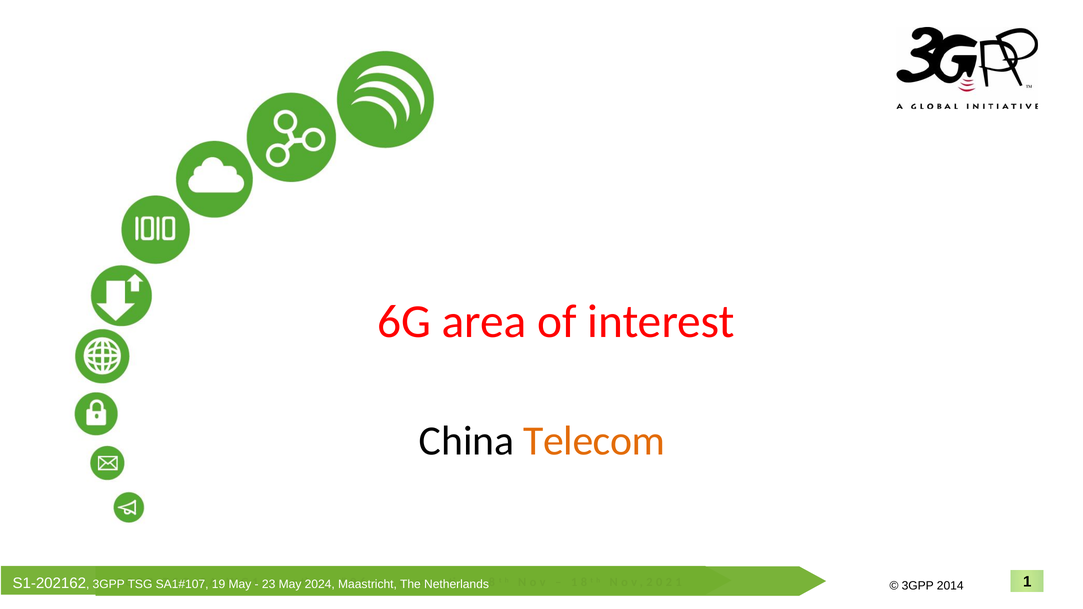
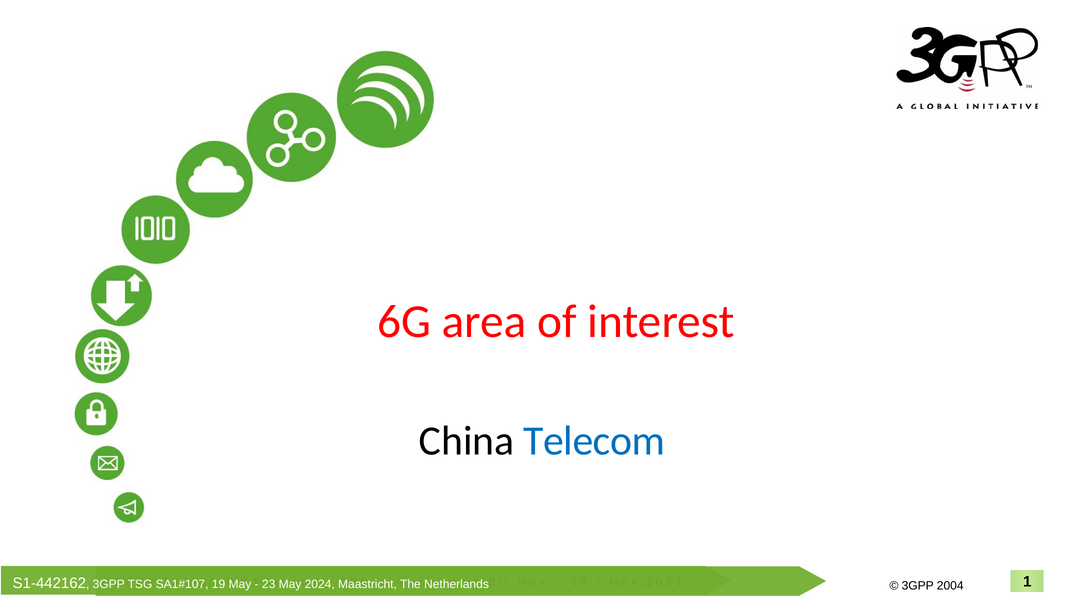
Telecom colour: orange -> blue (594, 441)
S1-202162: S1-202162 -> S1-442162 (49, 583)
2014: 2014 -> 2004 (950, 586)
